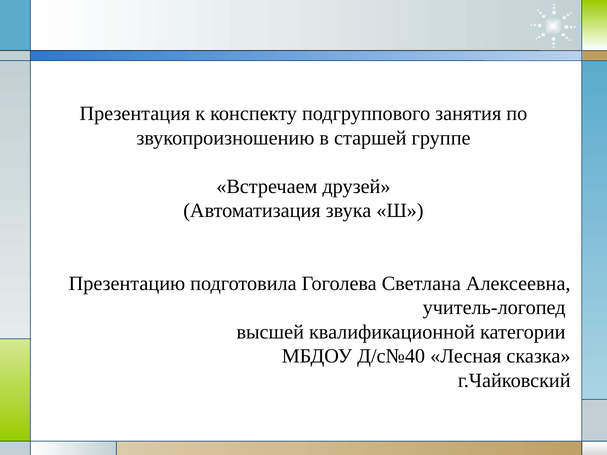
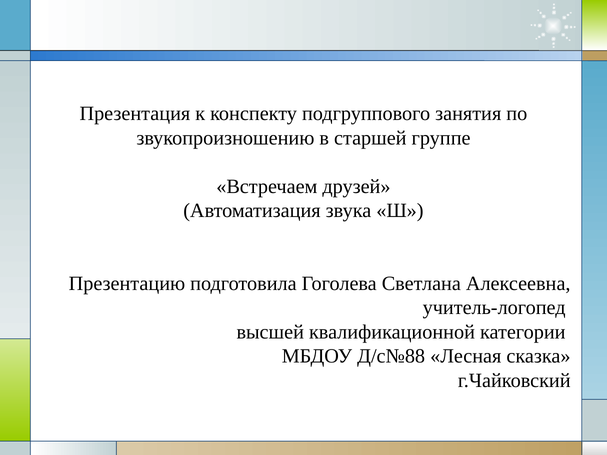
Д/с№40: Д/с№40 -> Д/с№88 (391, 356)
